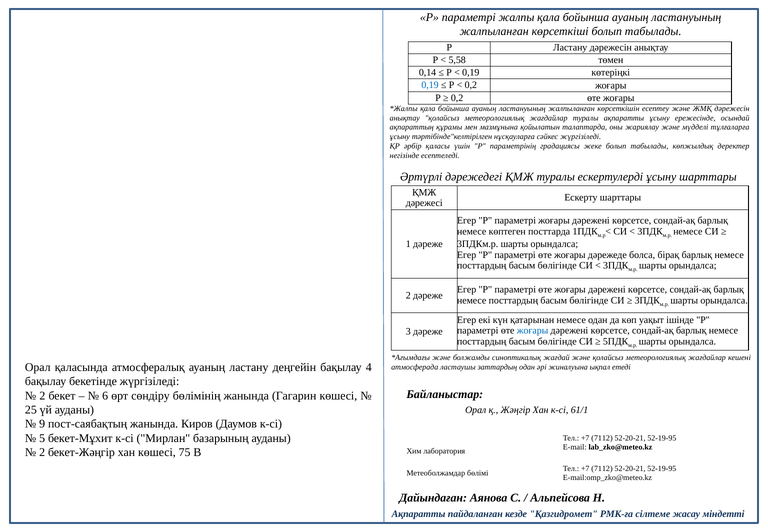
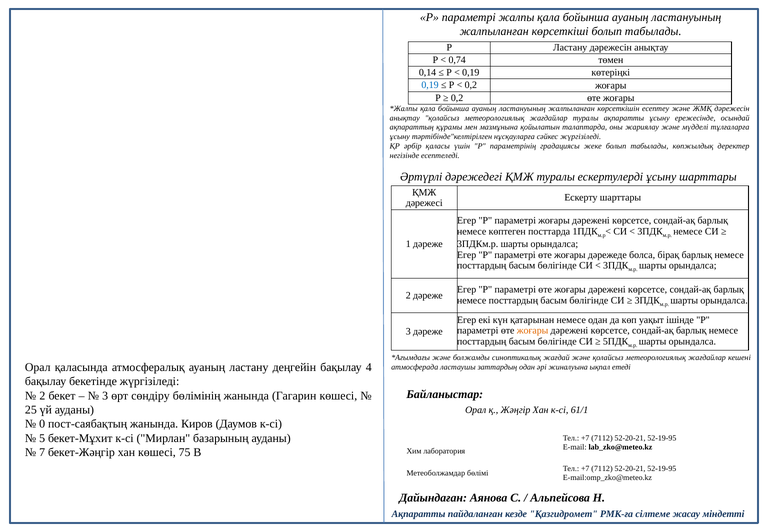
5,58: 5,58 -> 0,74 (457, 60)
жоғары colour: blue -> orange (533, 330)
6: 6 -> 3 (105, 395)
9: 9 -> 0 (42, 424)
2: 2 -> 7 (42, 452)
